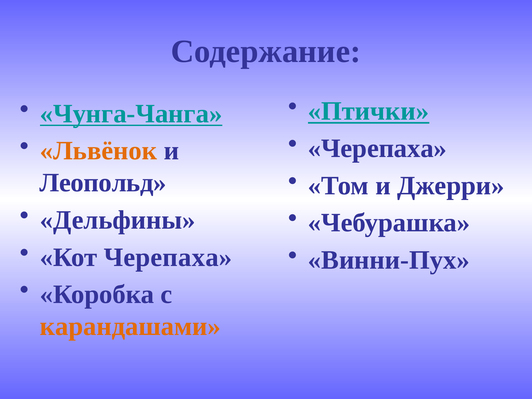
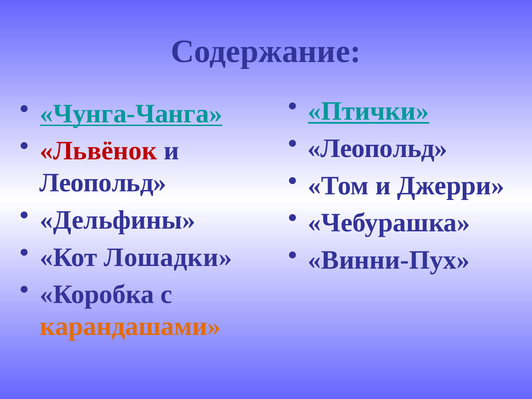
Черепаха: Черепаха -> Леопольд (378, 148)
Львёнок colour: orange -> red (98, 151)
Кот Черепаха: Черепаха -> Лошадки (168, 257)
